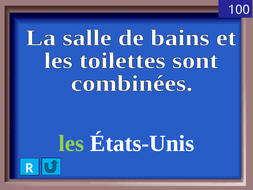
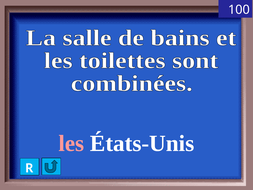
les colour: light green -> pink (71, 143)
